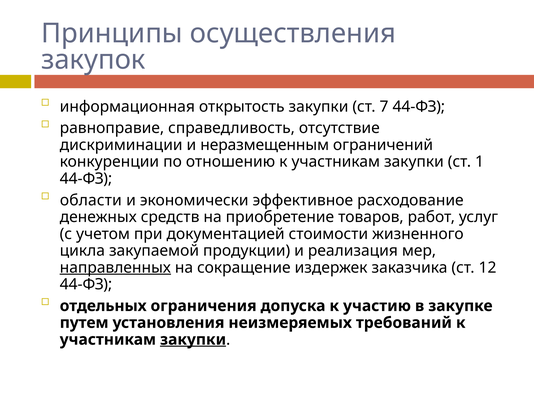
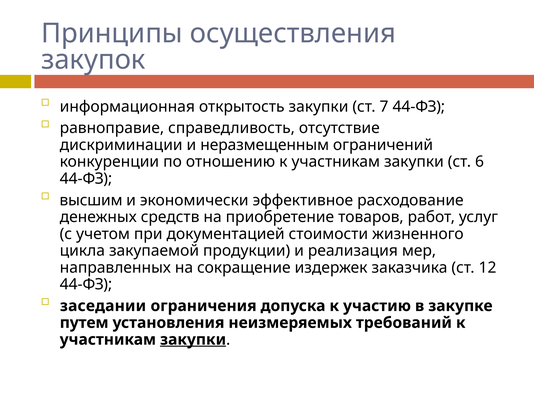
1: 1 -> 6 (479, 162)
области: области -> высшим (91, 200)
направленных underline: present -> none (115, 267)
отдельных: отдельных -> заседании (103, 306)
